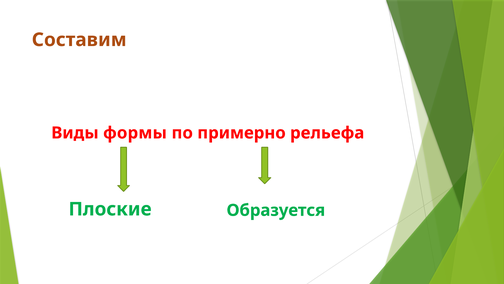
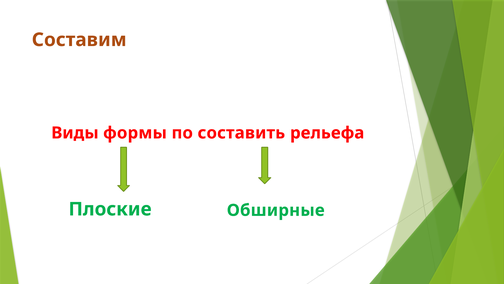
примерно: примерно -> составить (241, 133)
Образуется: Образуется -> Обширные (276, 210)
